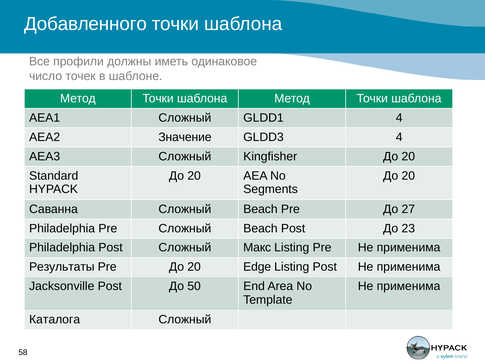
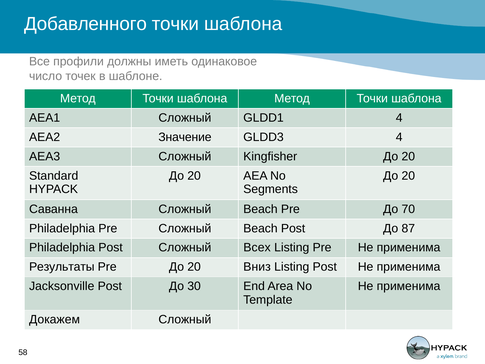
27: 27 -> 70 (408, 209)
23: 23 -> 87 (408, 228)
Макс: Макс -> Всех (257, 247)
Edge: Edge -> Вниз (257, 267)
50: 50 -> 30 (194, 286)
Каталога: Каталога -> Докажем (55, 319)
